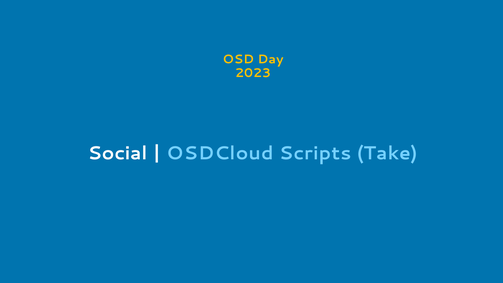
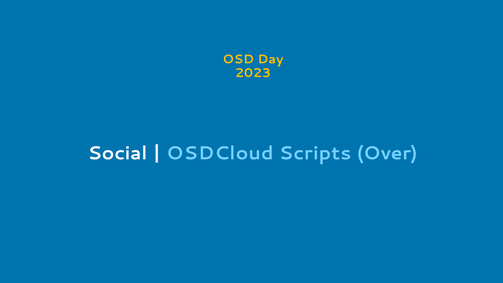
Take: Take -> Over (387, 153)
